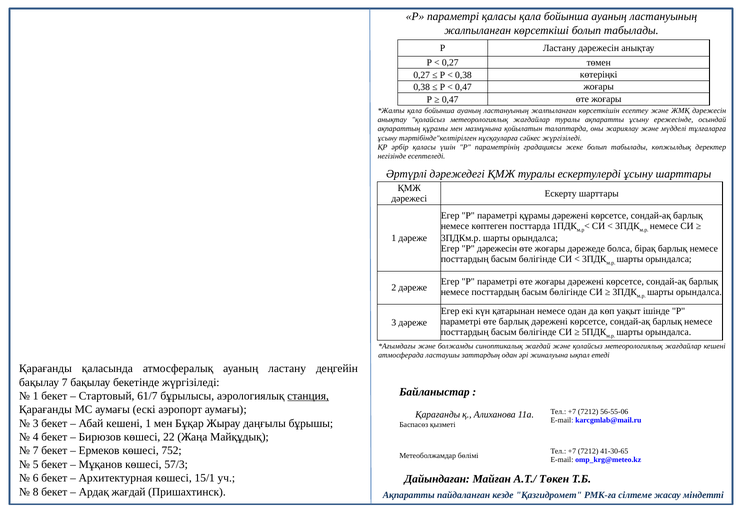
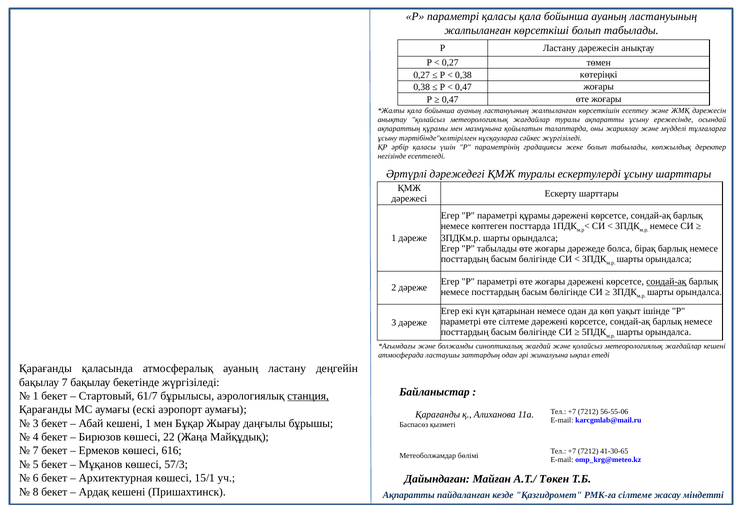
P дәрежесін: дәрежесін -> табылады (497, 249)
сондай-ақ underline: none -> present (666, 282)
өте барлық: барлық -> сілтеме (514, 322)
752: 752 -> 616 (172, 451)
Ардақ жағдай: жағдай -> кешені (129, 492)
